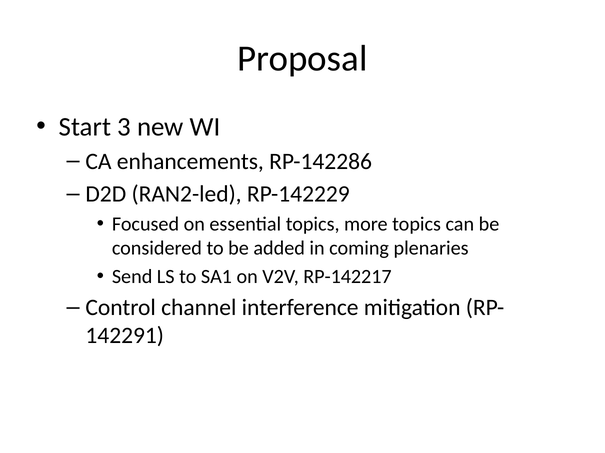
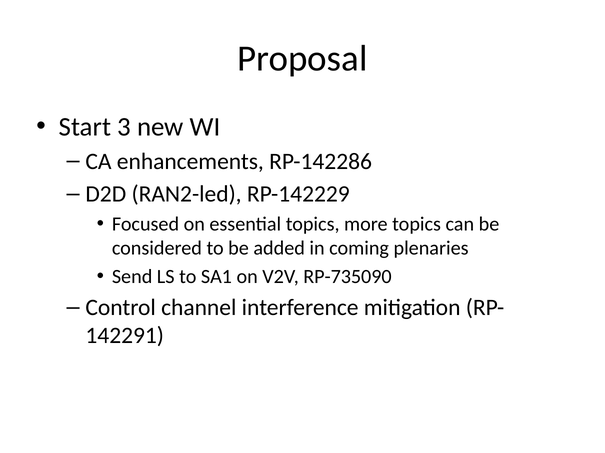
RP-142217: RP-142217 -> RP-735090 (347, 277)
